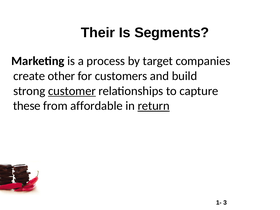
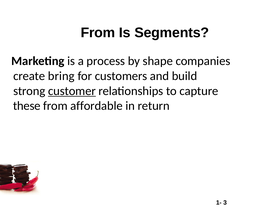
Their: Their -> From (98, 33)
target: target -> shape (158, 61)
other: other -> bring (61, 76)
return underline: present -> none (154, 106)
